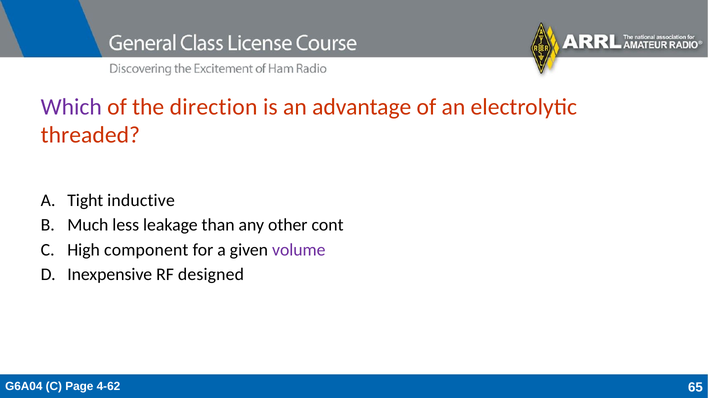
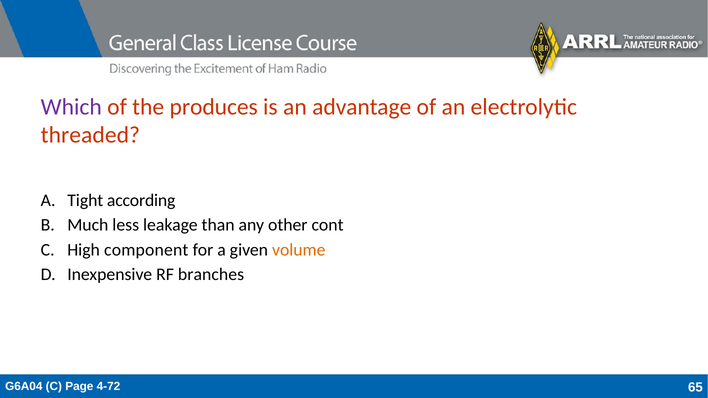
direction: direction -> produces (214, 107)
inductive: inductive -> according (141, 200)
volume colour: purple -> orange (299, 250)
designed: designed -> branches (211, 275)
4-62: 4-62 -> 4-72 (108, 387)
